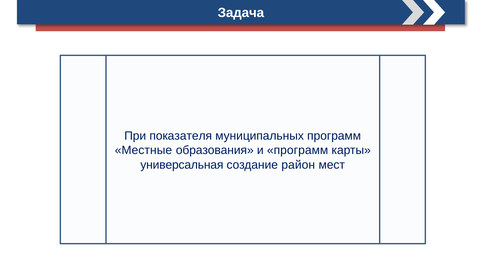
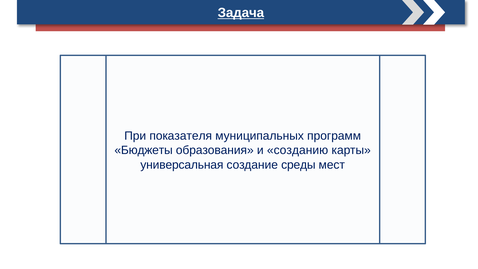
Задача underline: none -> present (241, 13)
Местные: Местные -> Бюджеты (144, 150)
и программ: программ -> созданию (298, 150)
район: район -> среды (298, 165)
